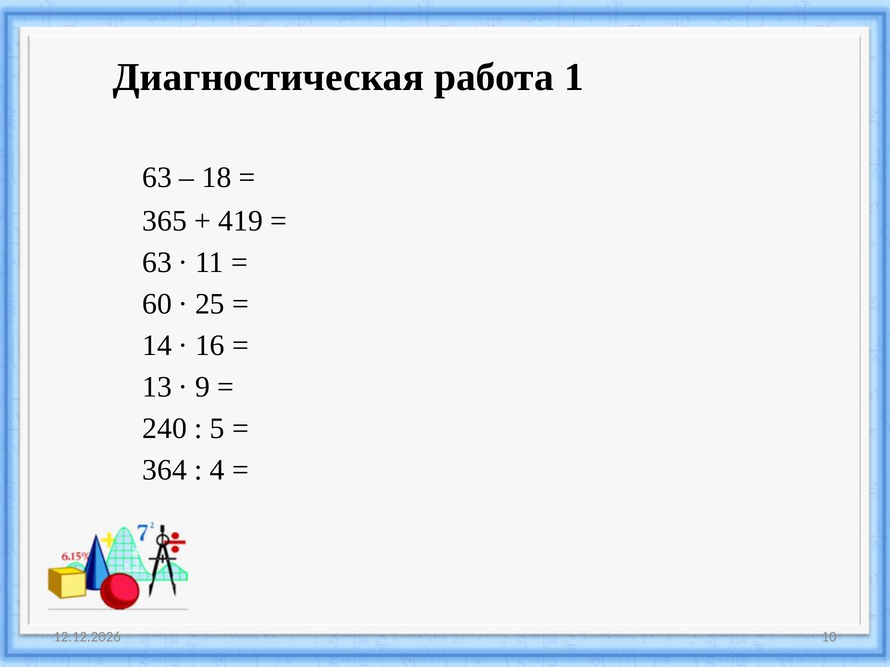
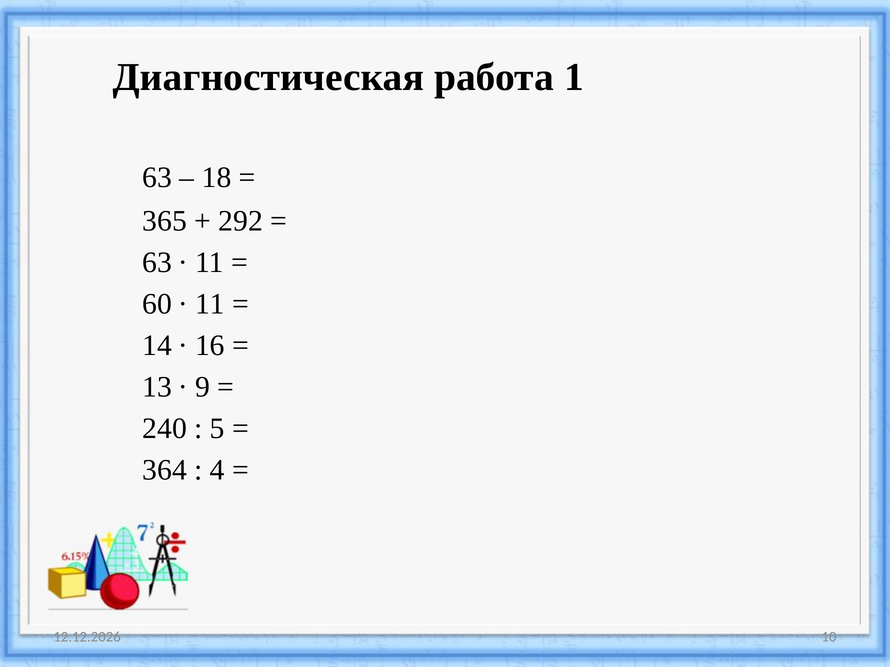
419: 419 -> 292 (241, 221)
25: 25 -> 11 (210, 304)
